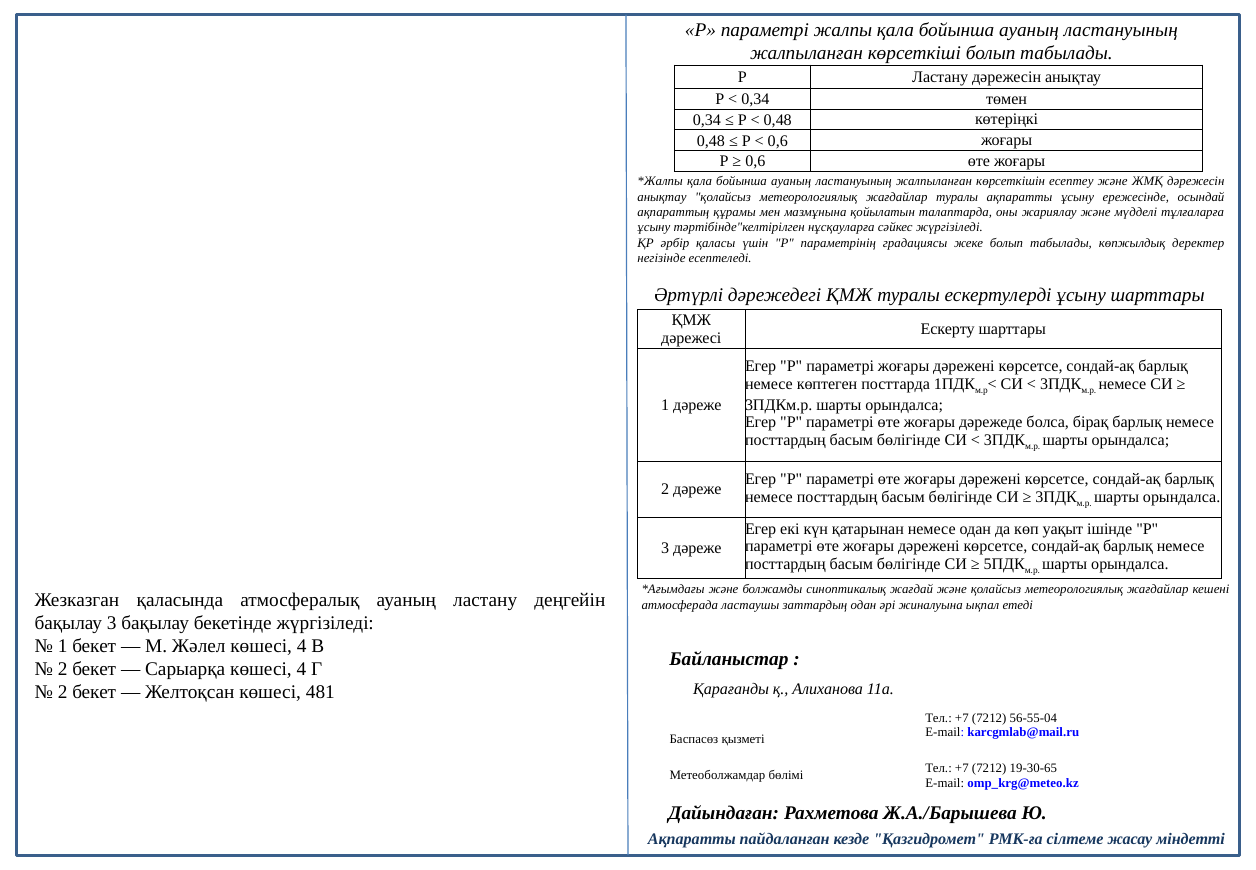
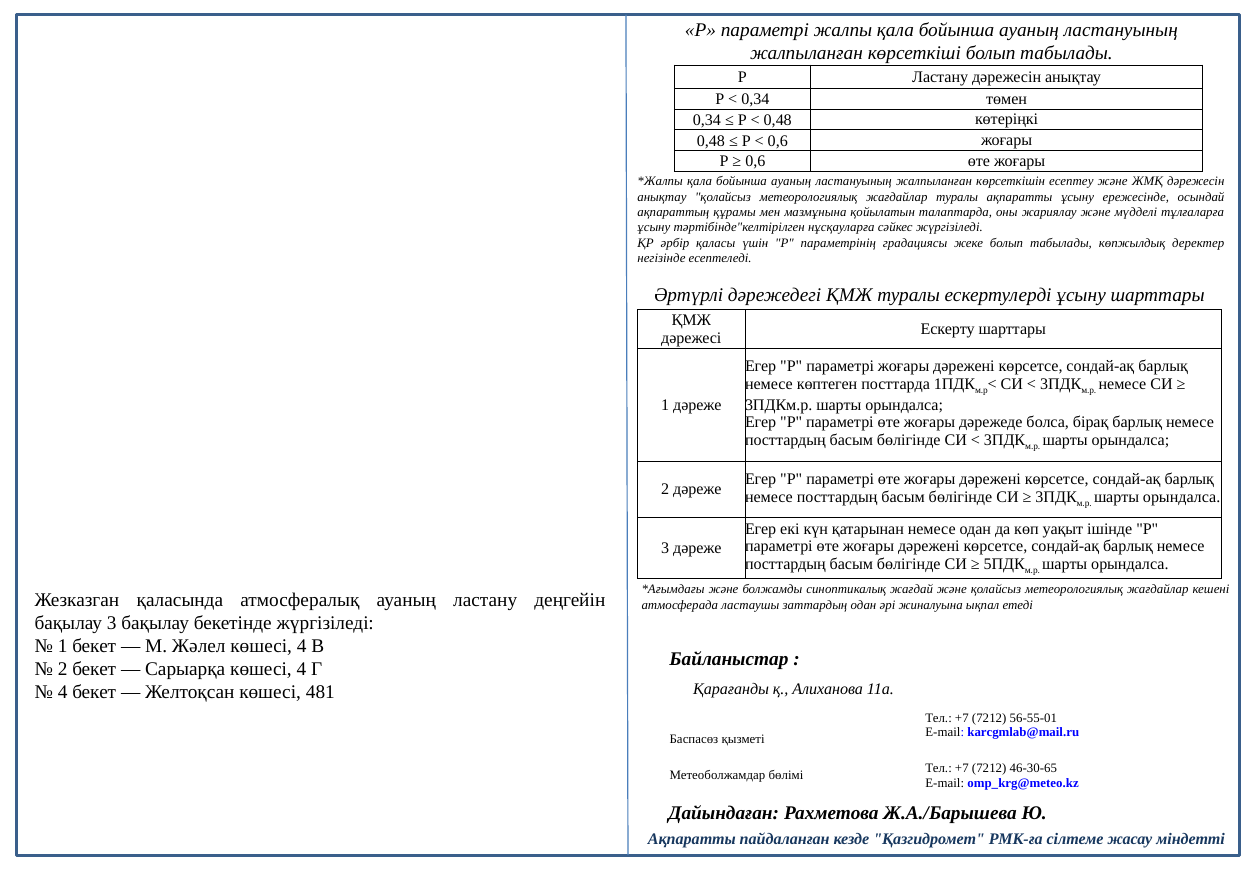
2: 2 -> 4 (63, 692)
56-55-04: 56-55-04 -> 56-55-01 (1033, 718)
19-30-65: 19-30-65 -> 46-30-65 (1033, 768)
